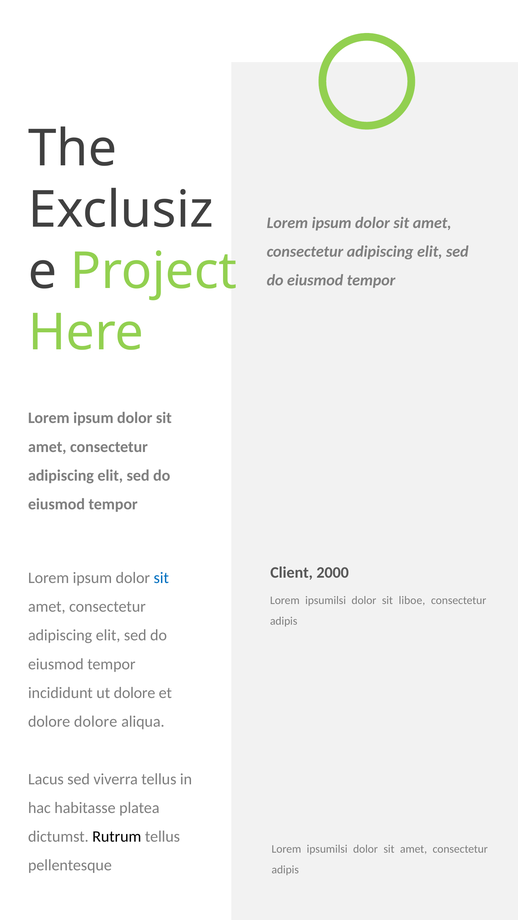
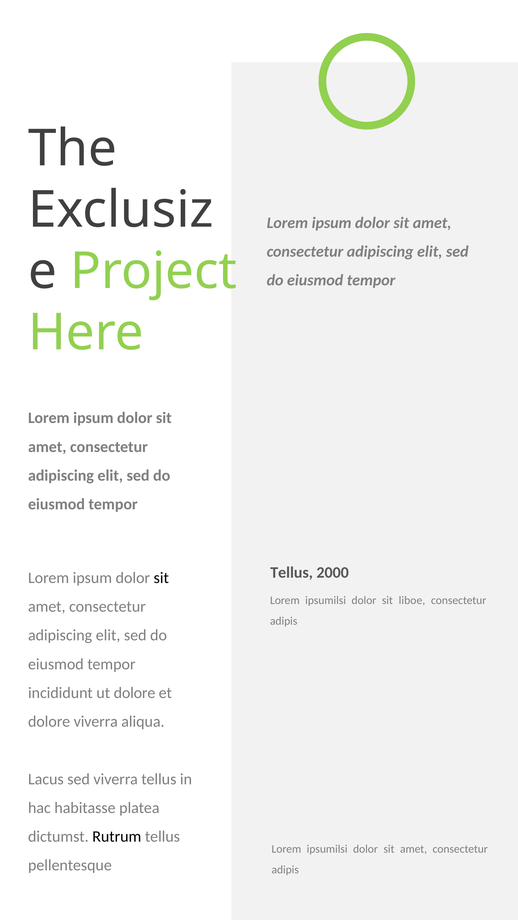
Client: Client -> Tellus (292, 573)
sit colour: blue -> black (161, 578)
dolore dolore: dolore -> viverra (96, 722)
